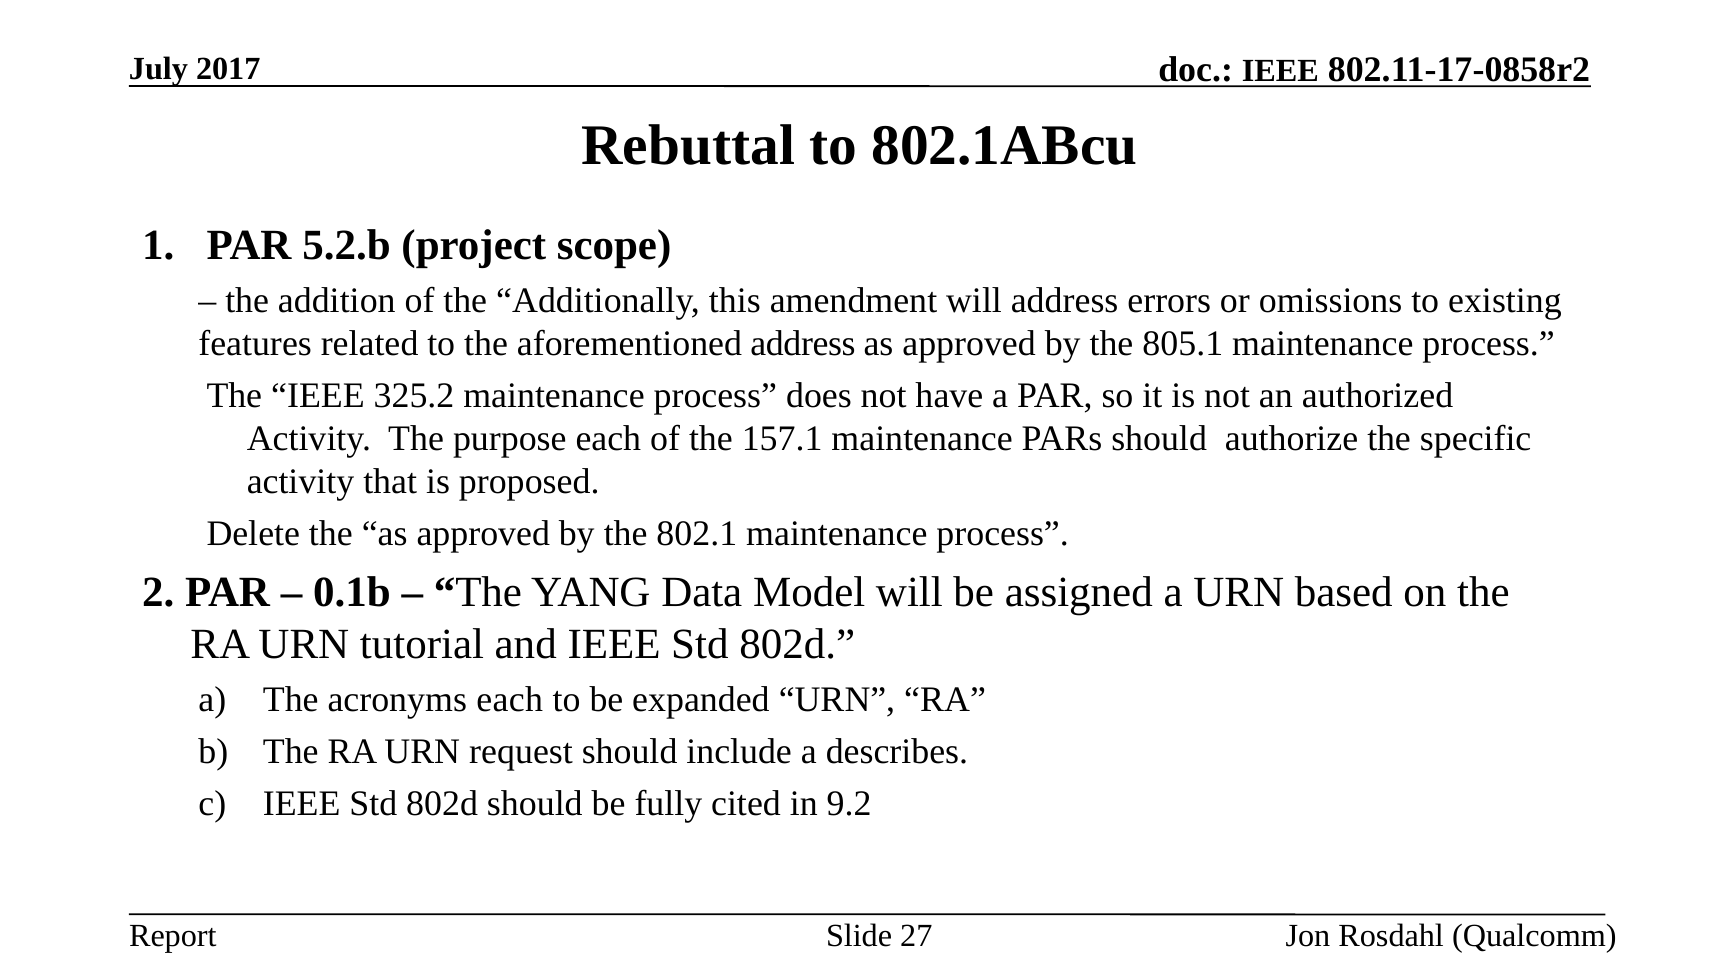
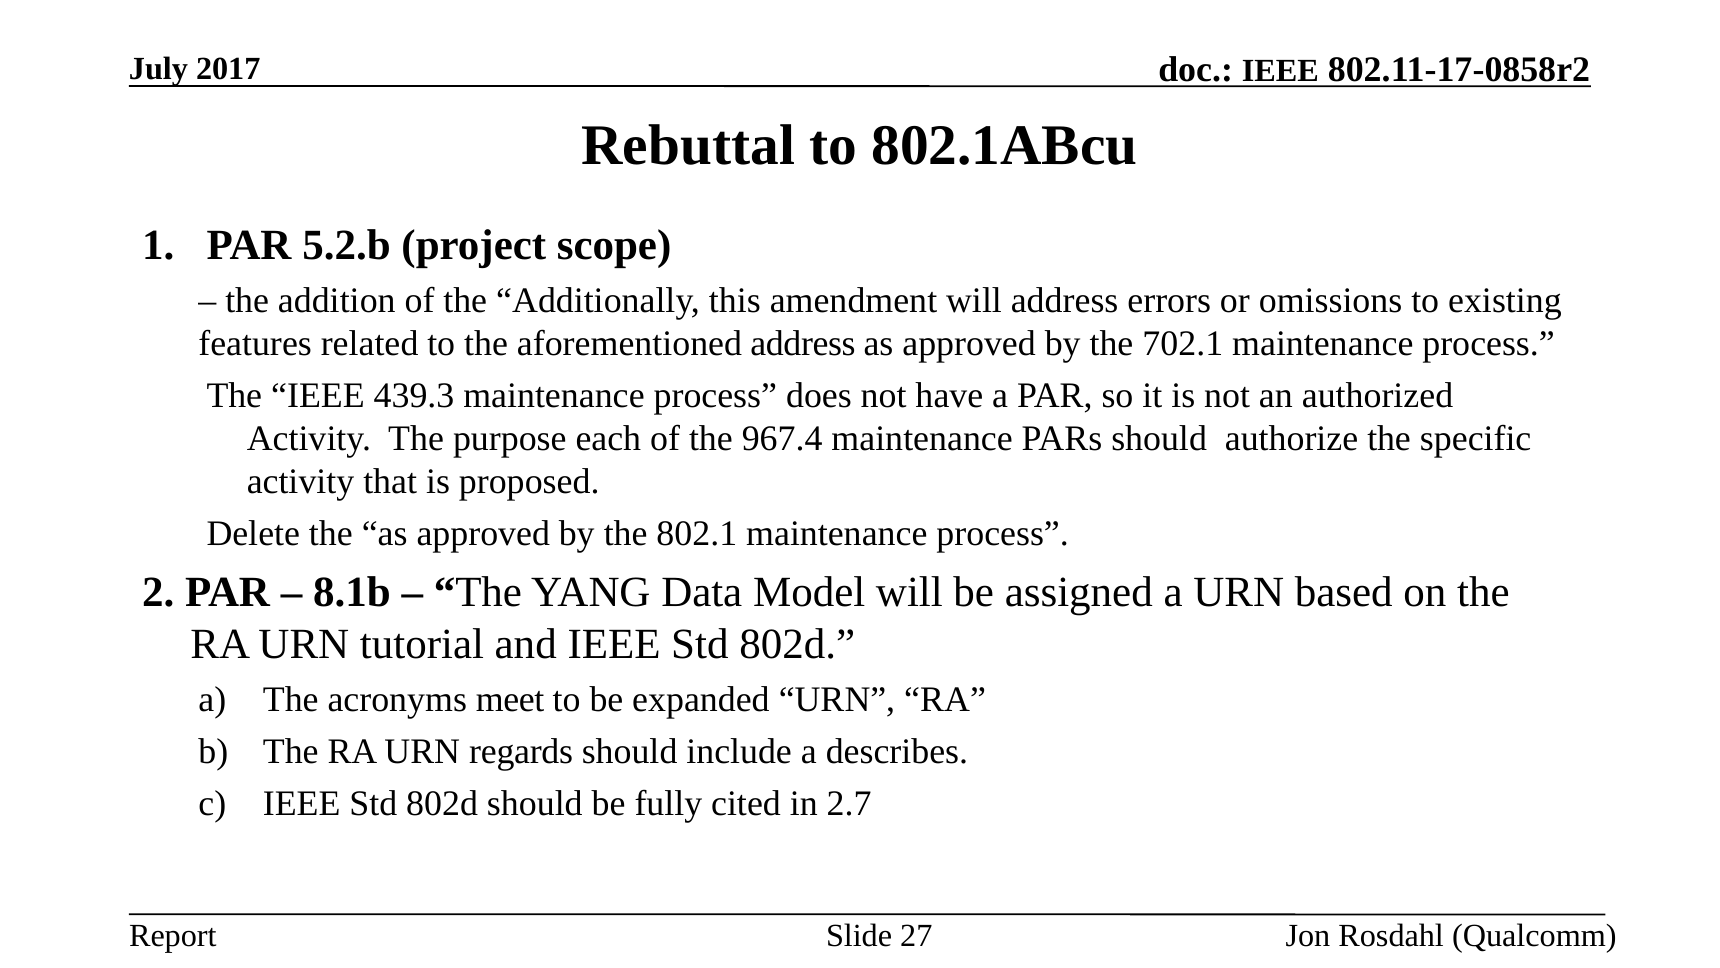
805.1: 805.1 -> 702.1 (1183, 344)
325.2: 325.2 -> 439.3 (414, 395)
157.1: 157.1 -> 967.4 (782, 438)
0.1b: 0.1b -> 8.1b (352, 592)
acronyms each: each -> meet (510, 699)
request: request -> regards (521, 751)
9.2: 9.2 -> 2.7 (849, 803)
